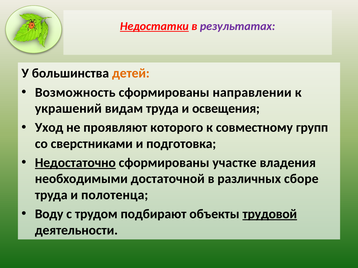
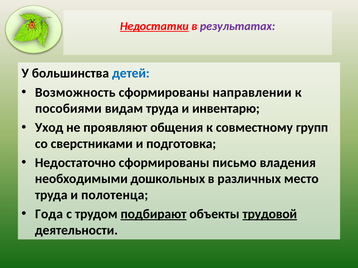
детей colour: orange -> blue (131, 73)
украшений: украшений -> пособиями (68, 109)
освещения: освещения -> инвентарю (226, 109)
которого: которого -> общения (177, 128)
Недостаточно underline: present -> none (75, 163)
участке: участке -> письмо (234, 163)
достаточной: достаточной -> дошкольных (168, 179)
сборе: сборе -> место (301, 179)
Воду: Воду -> Года (49, 214)
подбирают underline: none -> present (154, 214)
